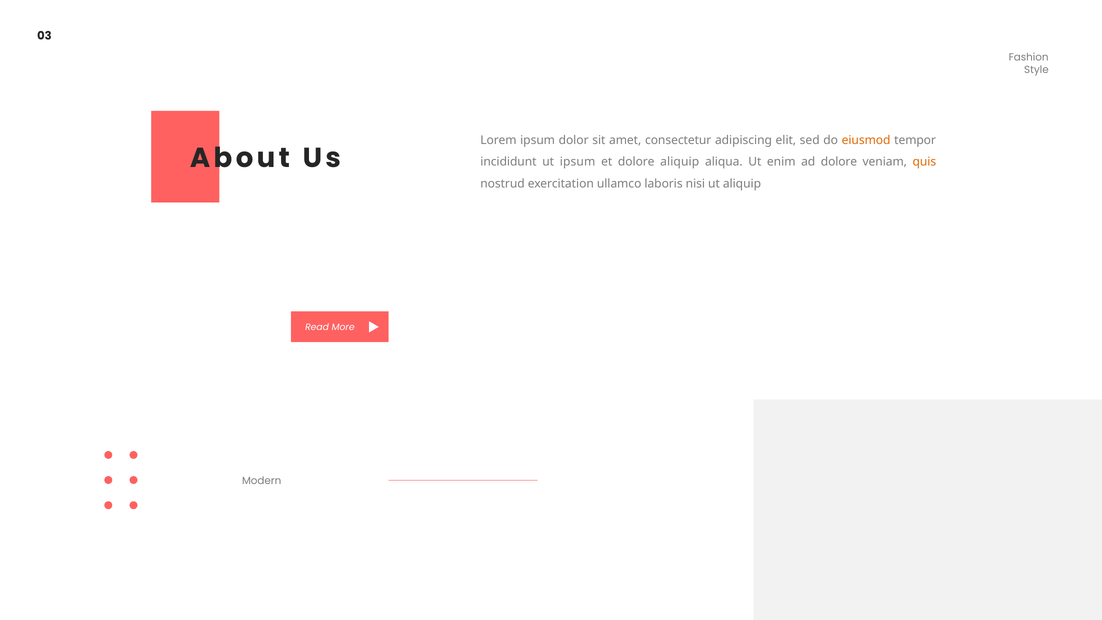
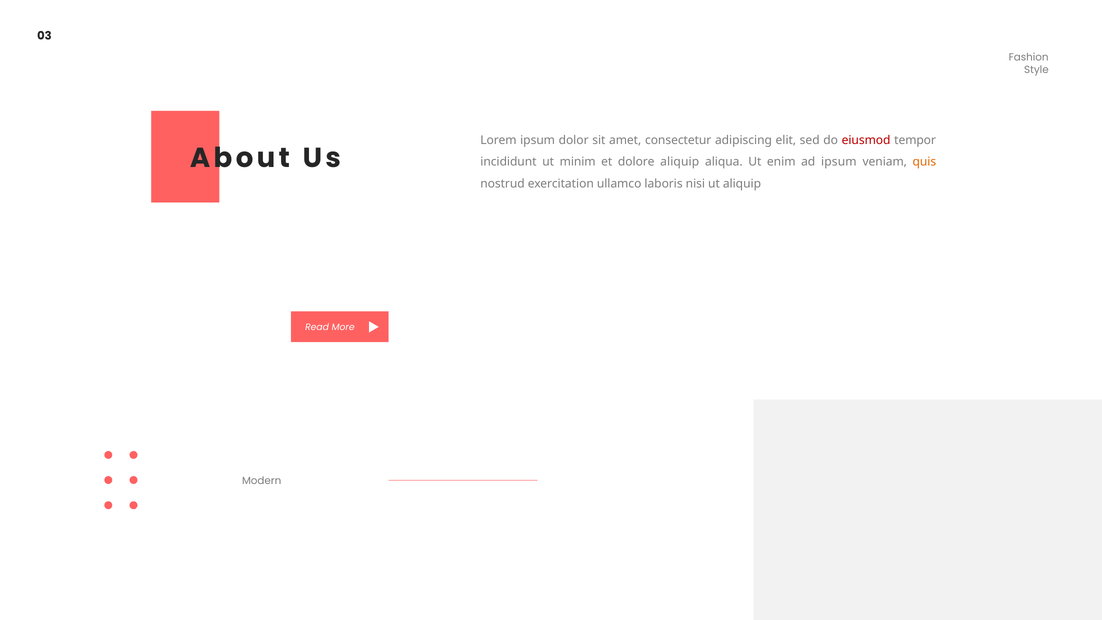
eiusmod colour: orange -> red (866, 140)
ut ipsum: ipsum -> minim (578, 162)
ad dolore: dolore -> ipsum (839, 162)
